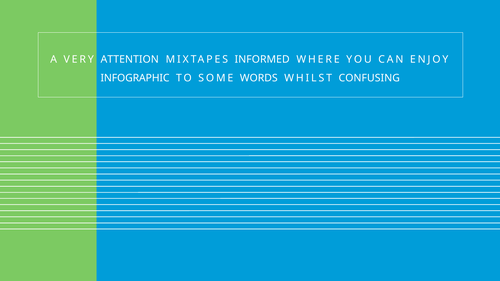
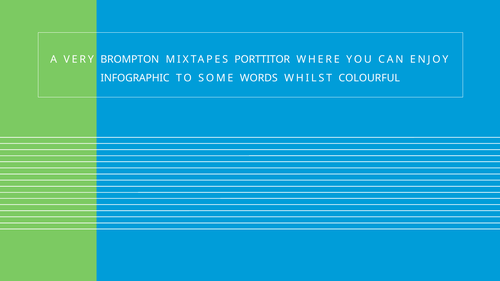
ATTENTION: ATTENTION -> BROMPTON (130, 59)
INFORMED: INFORMED -> PORTTITOR (262, 59)
CONFUSING: CONFUSING -> COLOURFUL (369, 78)
